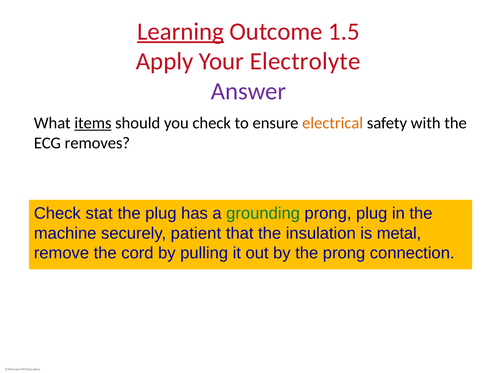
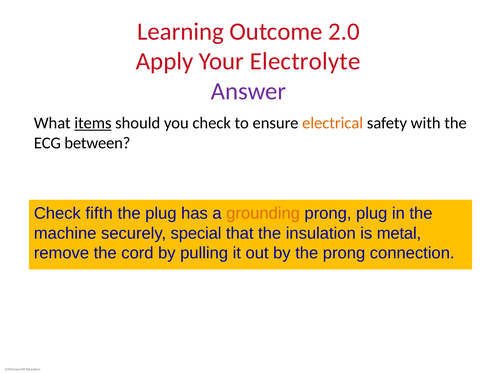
Learning underline: present -> none (181, 32)
1.5: 1.5 -> 2.0 (344, 32)
removes: removes -> between (97, 143)
stat: stat -> fifth (99, 213)
grounding colour: green -> orange (263, 213)
patient: patient -> special (196, 233)
